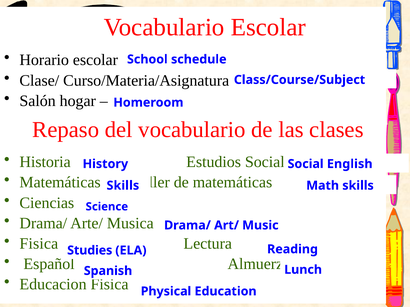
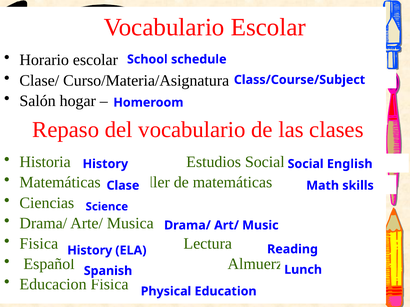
Skills: Skills -> Clase (123, 186)
Studies: Studies -> History (90, 251)
